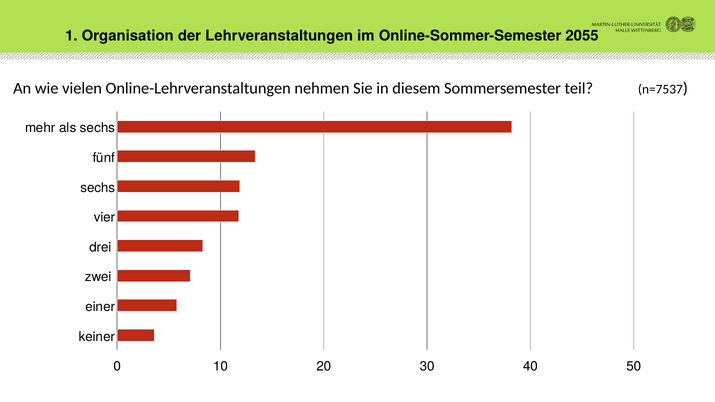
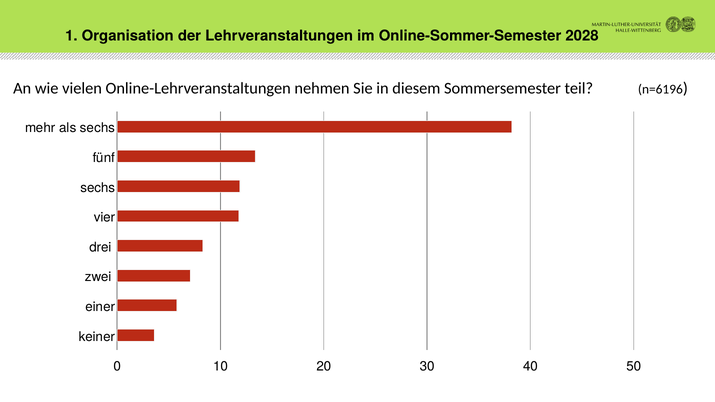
2055: 2055 -> 2028 (582, 36)
n=7537: n=7537 -> n=6196 (660, 89)
